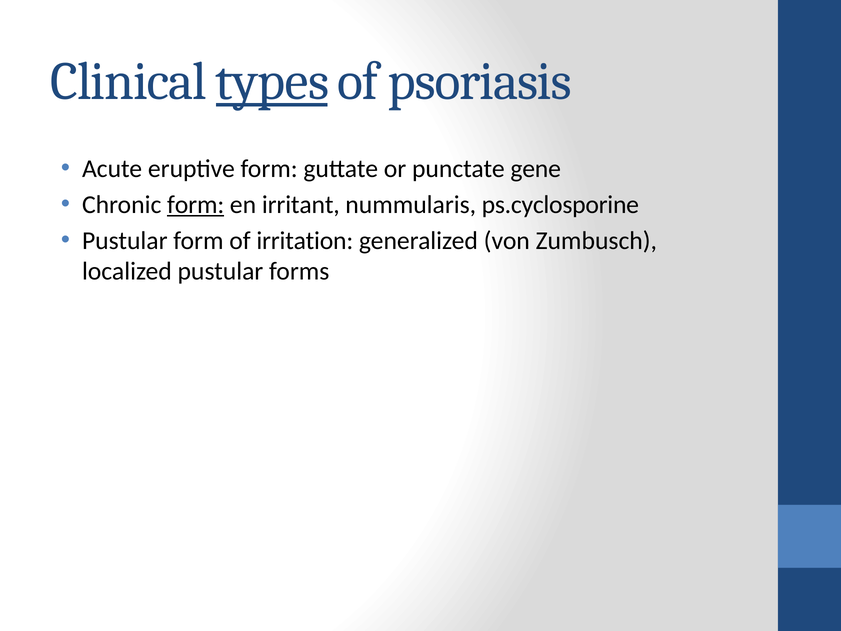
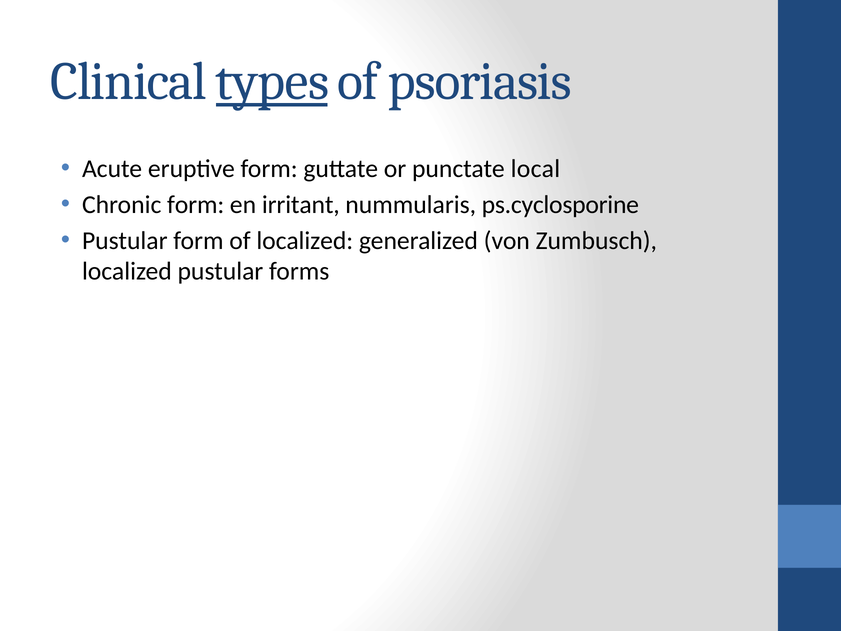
gene: gene -> local (535, 169)
form underline: present -> none (196, 205)
of irritation: irritation -> localized (305, 241)
